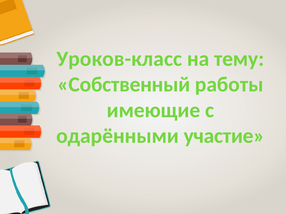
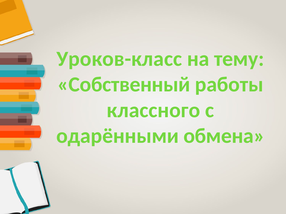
имеющие: имеющие -> классного (153, 110)
участие: участие -> обмена (224, 136)
